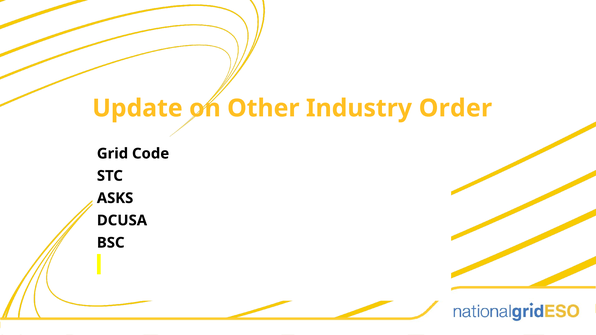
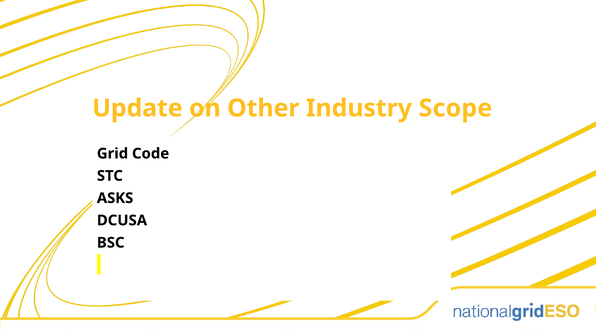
Order: Order -> Scope (455, 108)
